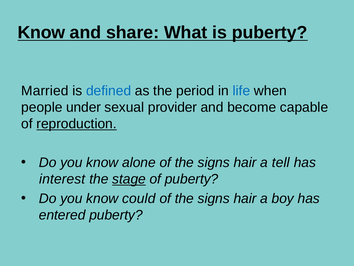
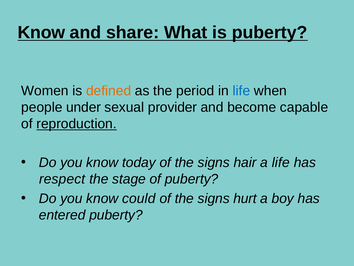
Married: Married -> Women (45, 91)
defined colour: blue -> orange (109, 91)
alone: alone -> today (139, 162)
a tell: tell -> life (281, 162)
interest: interest -> respect (62, 179)
stage underline: present -> none (129, 179)
hair: hair -> hurt (245, 198)
